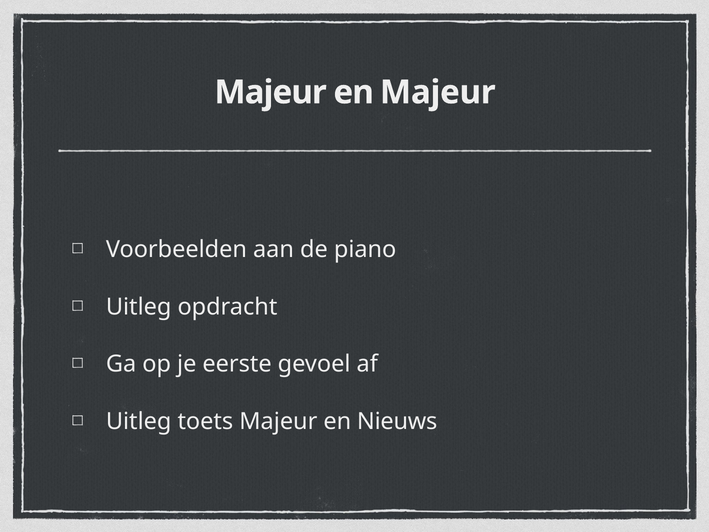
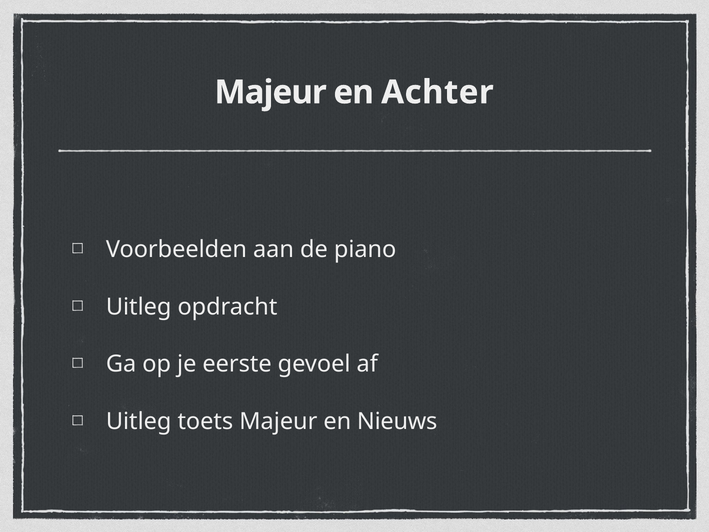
en Majeur: Majeur -> Achter (437, 92)
